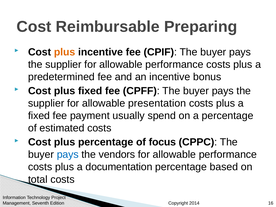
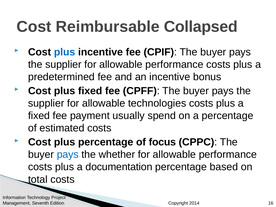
Preparing: Preparing -> Collapsed (201, 27)
plus colour: orange -> blue (65, 52)
presentation: presentation -> technologies (157, 103)
vendors: vendors -> whether (117, 155)
